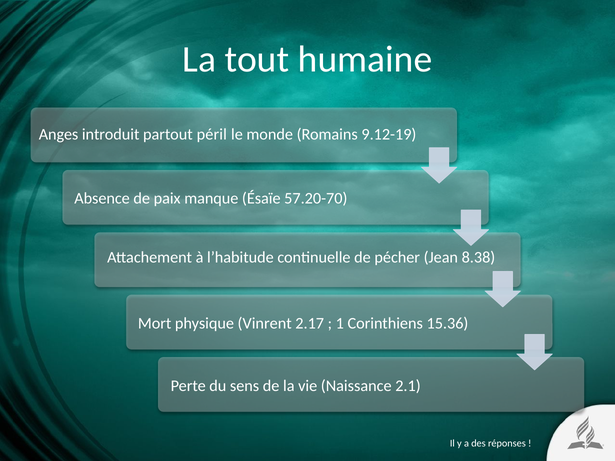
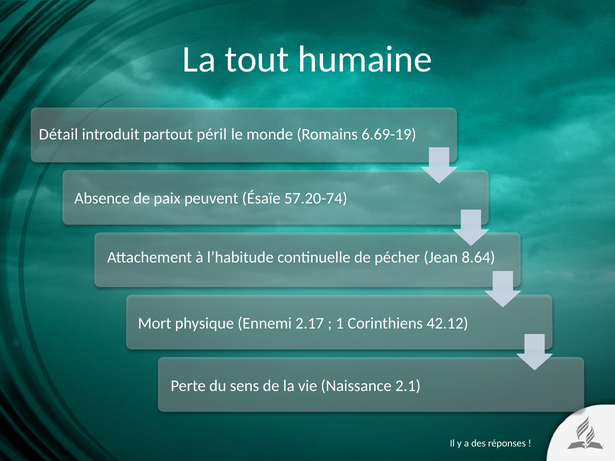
Anges: Anges -> Détail (58, 134)
9.12-19: 9.12-19 -> 6.69-19 (389, 134)
manque: manque -> peuvent (211, 199)
57.20-70: 57.20-70 -> 57.20-74 (316, 199)
8.38: 8.38 -> 8.64 (478, 257)
Vinrent: Vinrent -> Ennemi (265, 324)
15.36: 15.36 -> 42.12 (447, 324)
